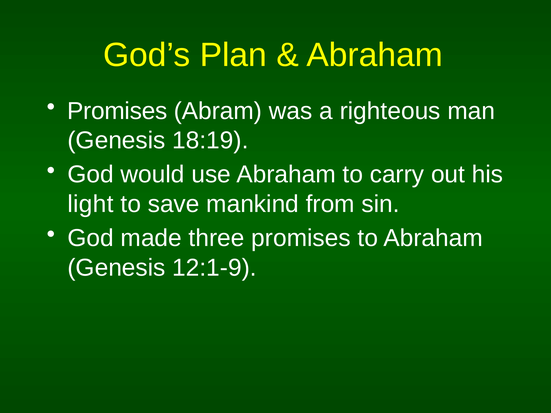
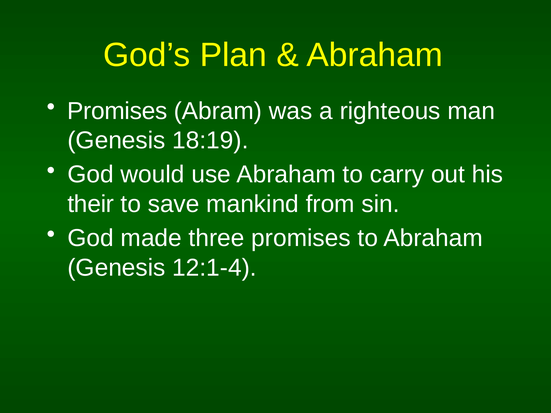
light: light -> their (91, 204)
12:1-9: 12:1-9 -> 12:1-4 (214, 268)
